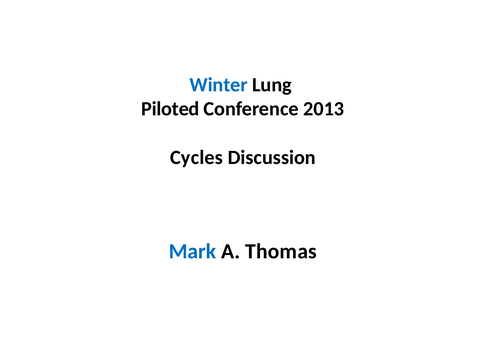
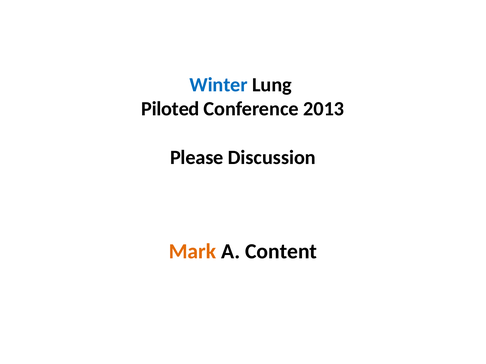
Cycles: Cycles -> Please (197, 158)
Mark colour: blue -> orange (192, 252)
Thomas: Thomas -> Content (281, 252)
